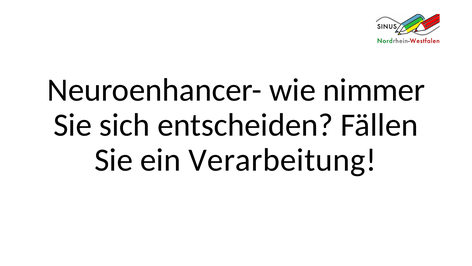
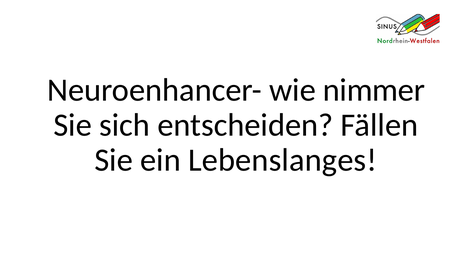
Verarbeitung: Verarbeitung -> Lebenslanges (283, 160)
